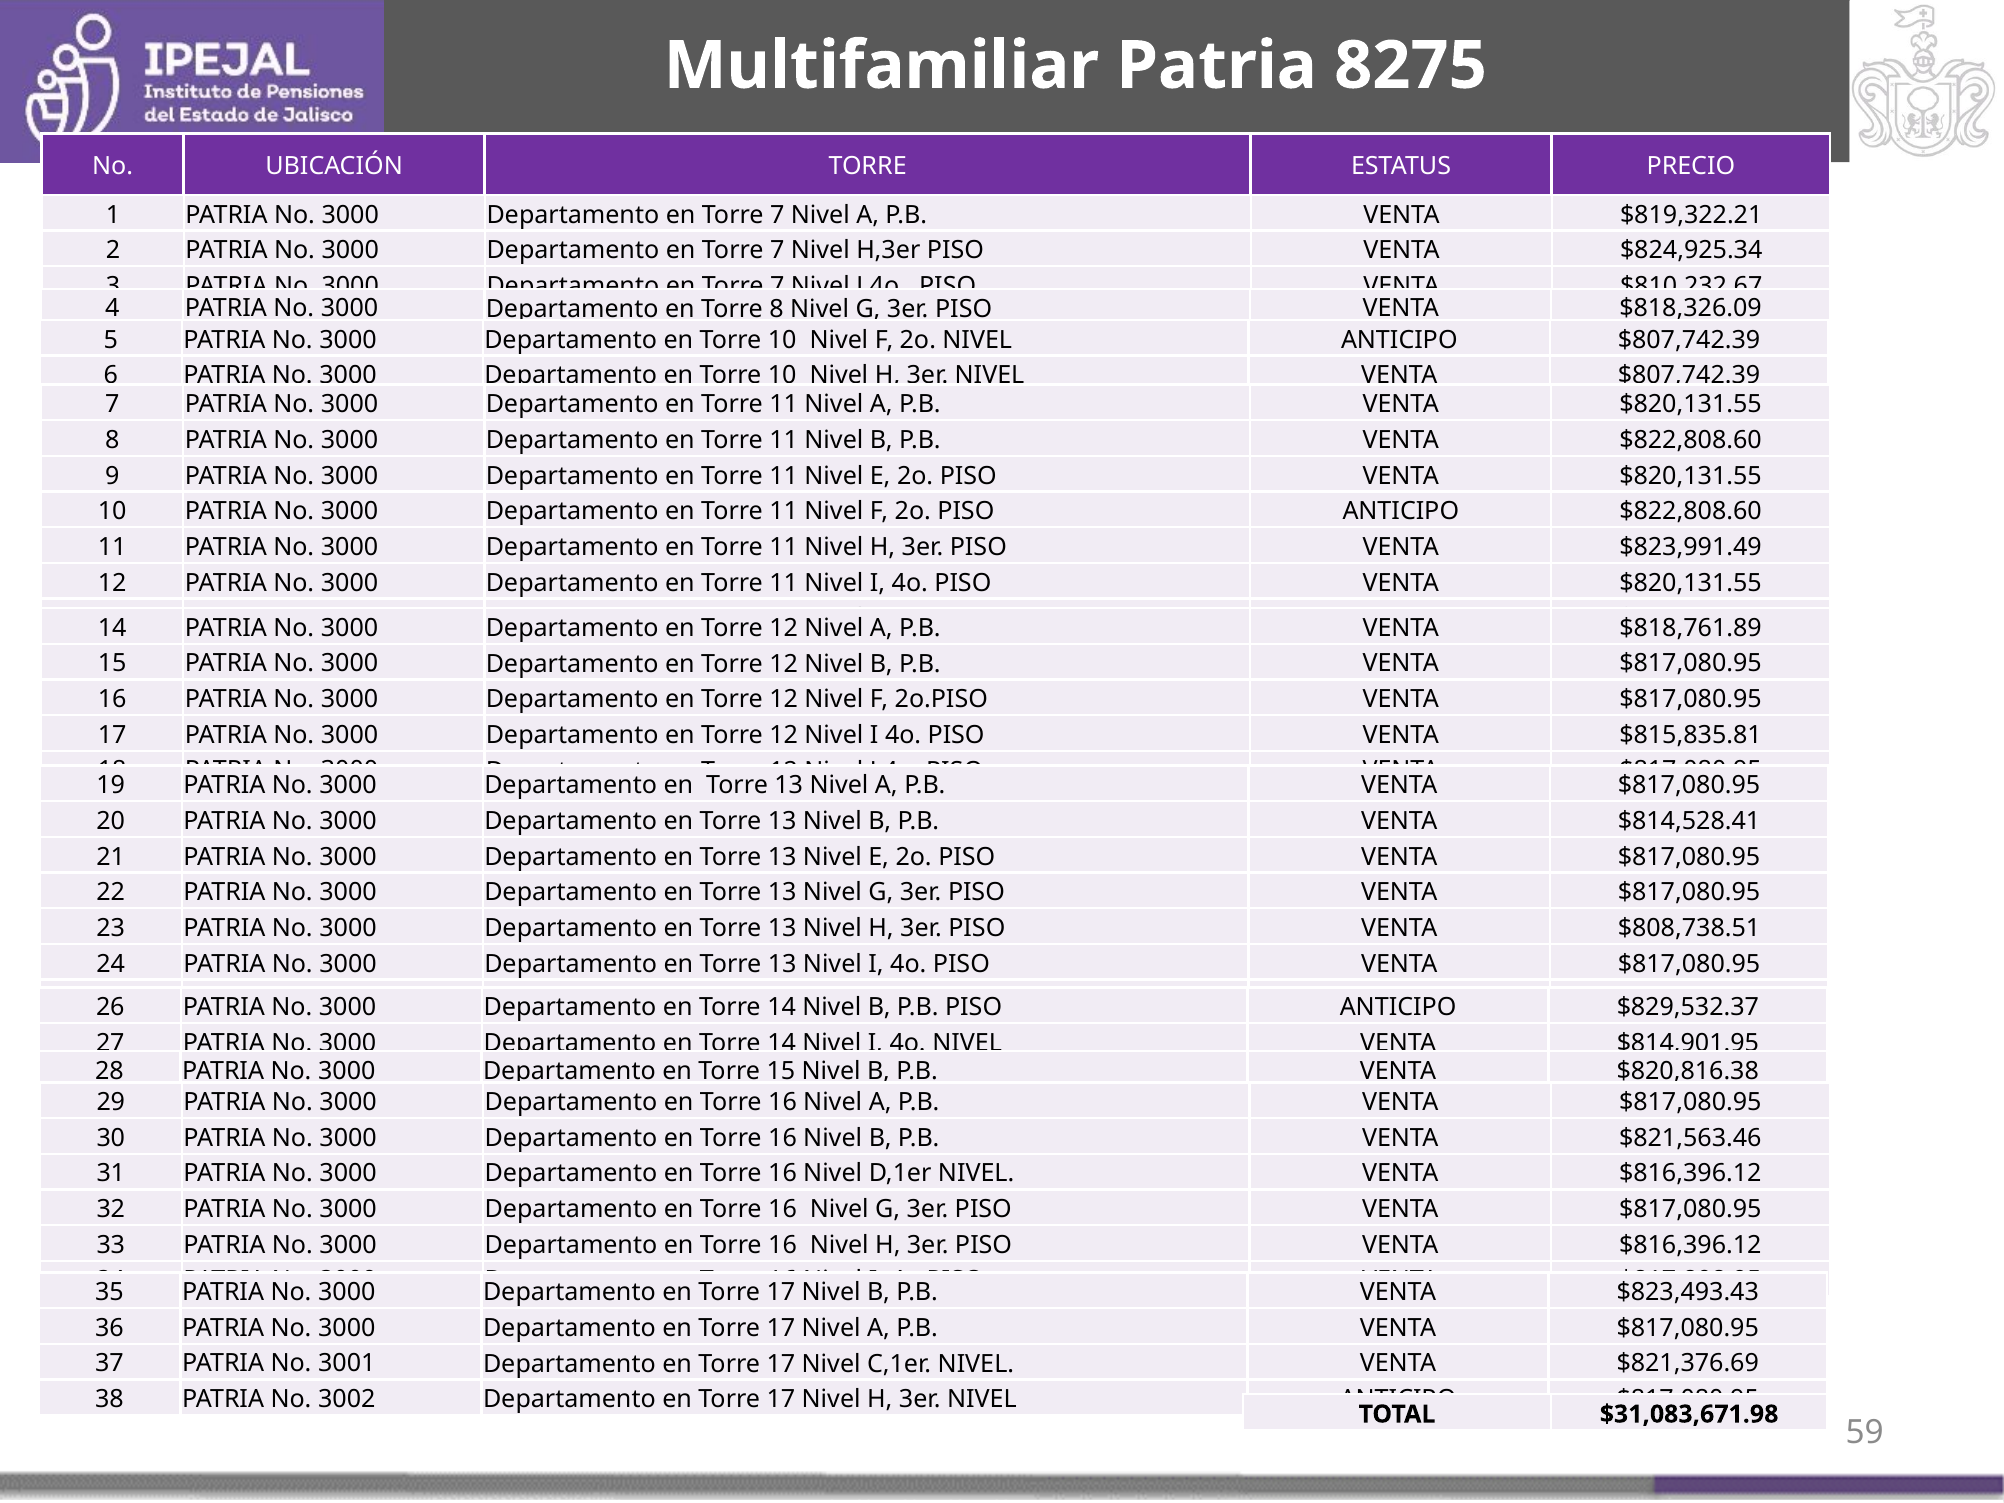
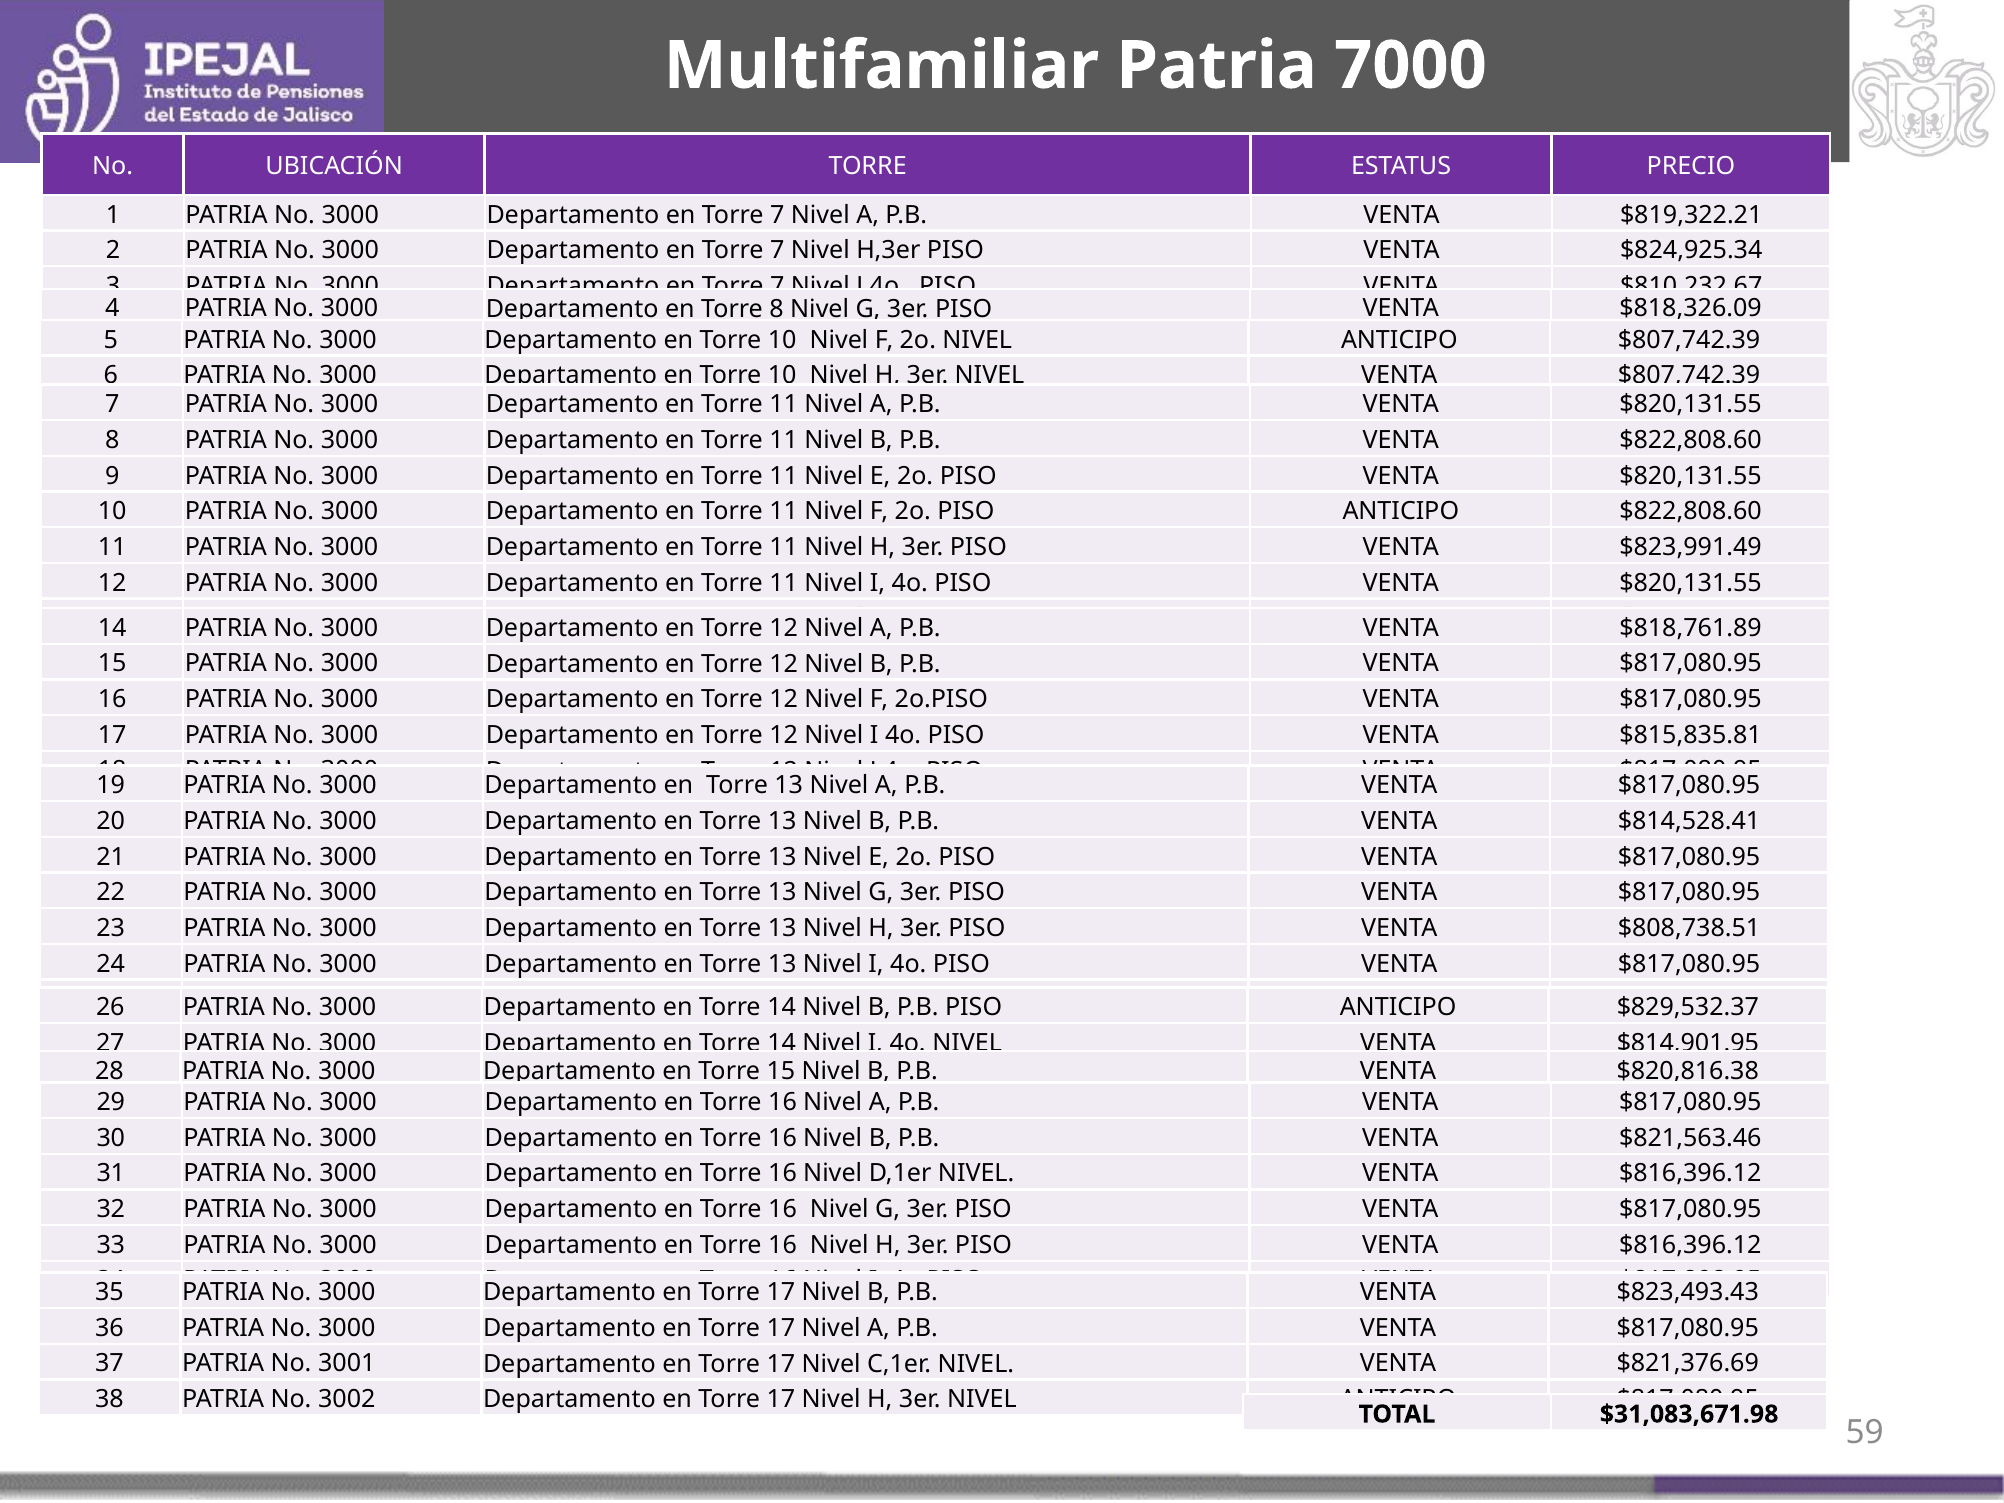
8275: 8275 -> 7000 (1411, 66)
